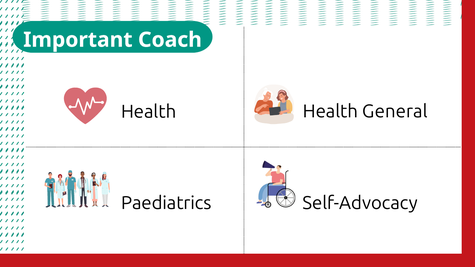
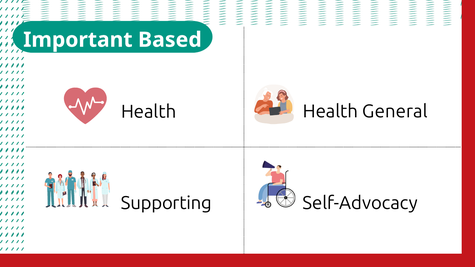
Coach: Coach -> Based (170, 40)
Paediatrics: Paediatrics -> Supporting (166, 203)
